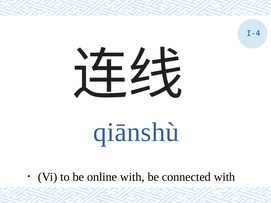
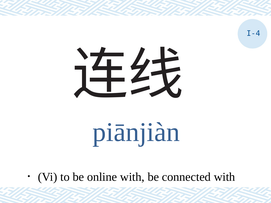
qiānshù: qiānshù -> piānjiàn (136, 132)
